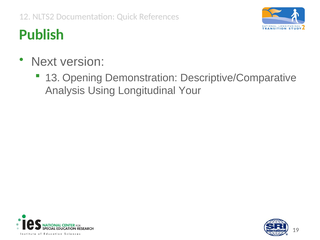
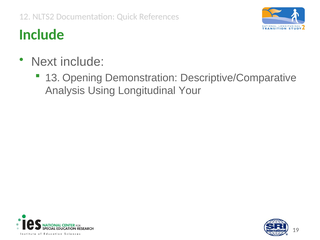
Publish: Publish -> Include (42, 35)
Next version: version -> include (82, 62)
